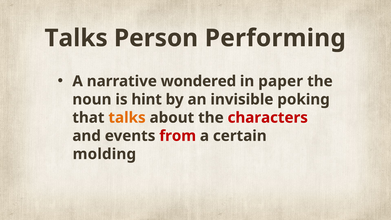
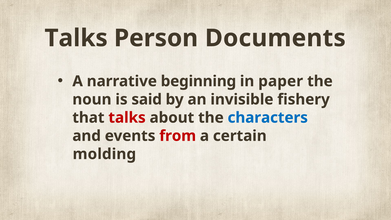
Performing: Performing -> Documents (275, 38)
wondered: wondered -> beginning (198, 81)
hint: hint -> said (147, 99)
poking: poking -> fishery (304, 99)
talks colour: orange -> red (127, 118)
characters colour: red -> blue (268, 118)
